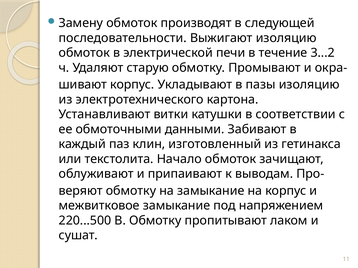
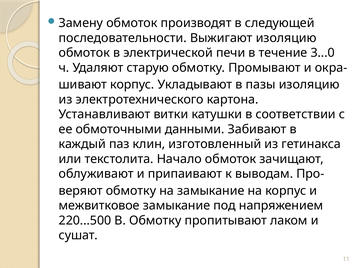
3...2: 3...2 -> 3...0 (323, 53)
